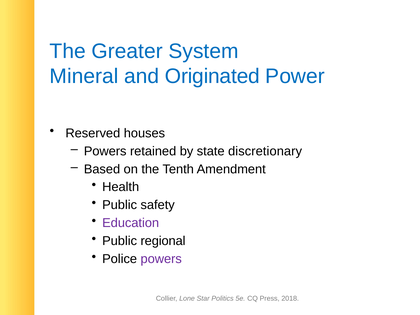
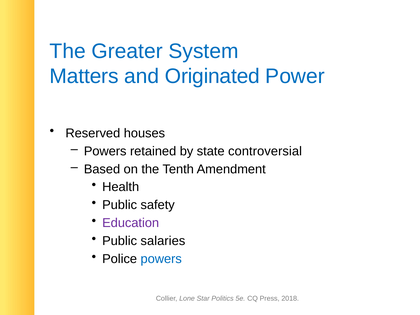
Mineral: Mineral -> Matters (84, 76)
discretionary: discretionary -> controversial (265, 151)
regional: regional -> salaries (163, 241)
powers colour: purple -> blue (161, 259)
